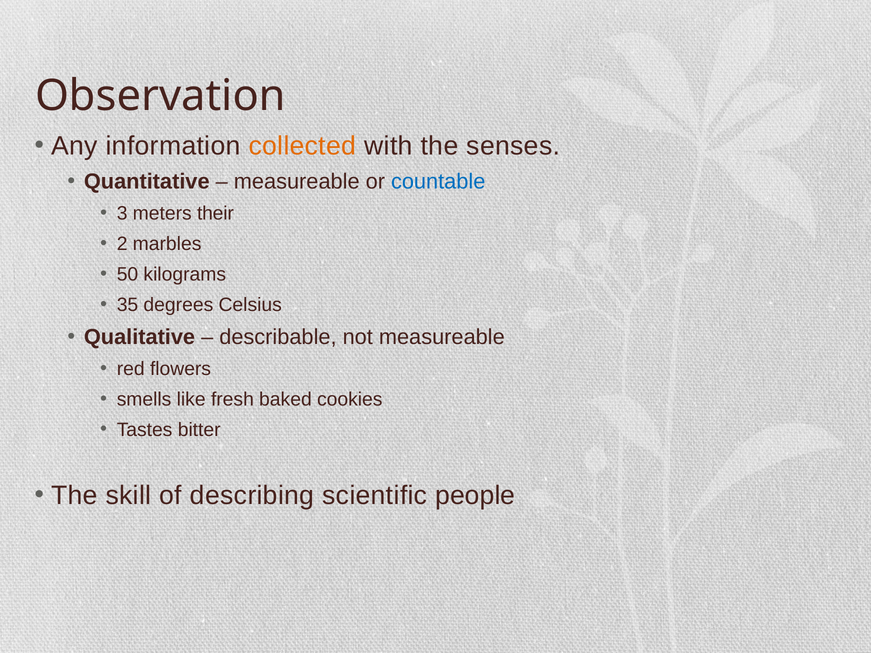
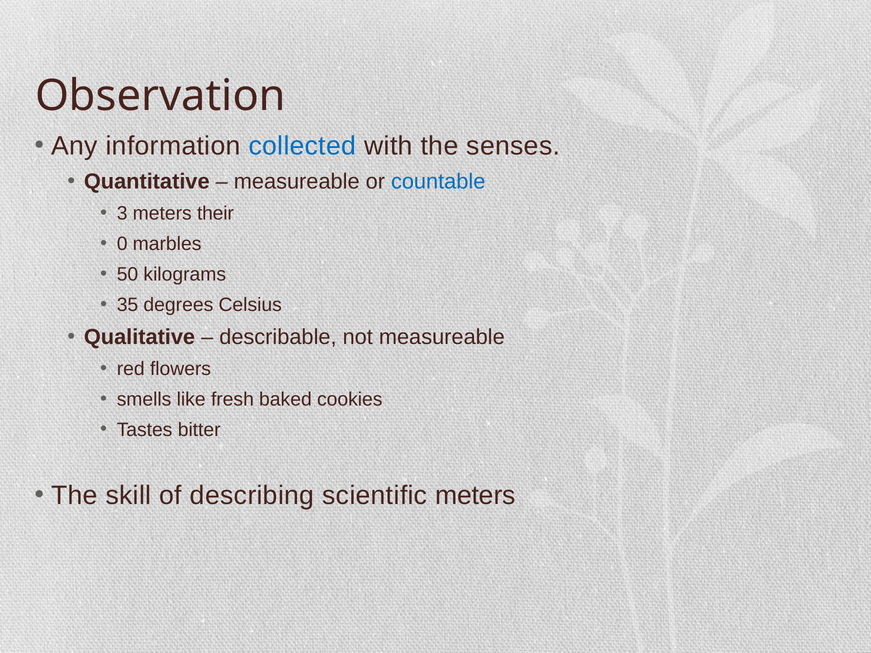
collected colour: orange -> blue (302, 146)
2: 2 -> 0 (122, 244)
scientific people: people -> meters (475, 496)
